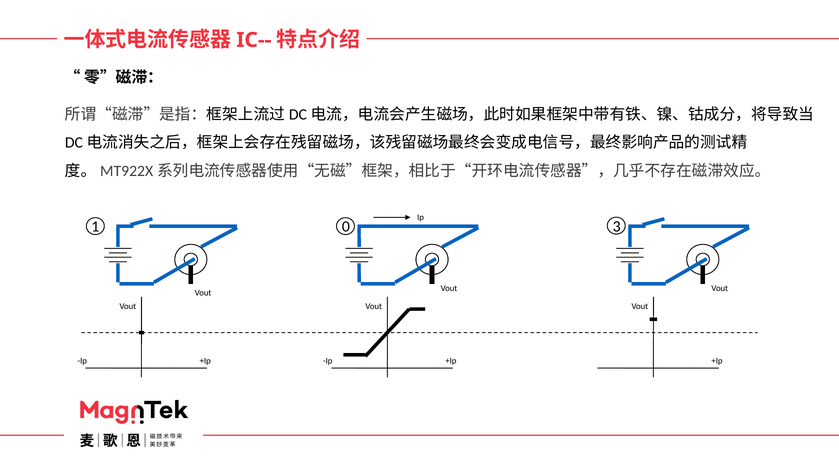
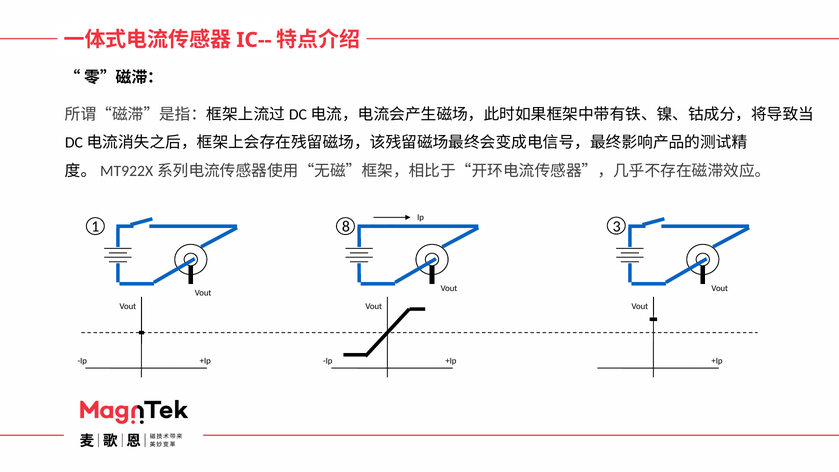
0: 0 -> 8 (346, 227)
